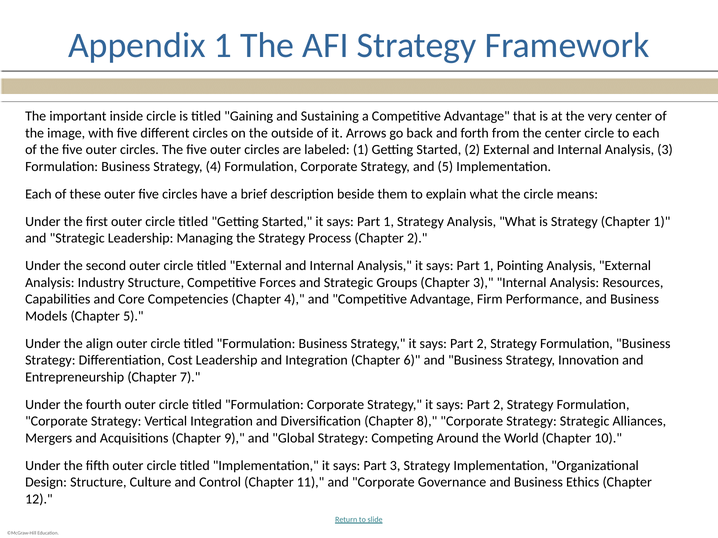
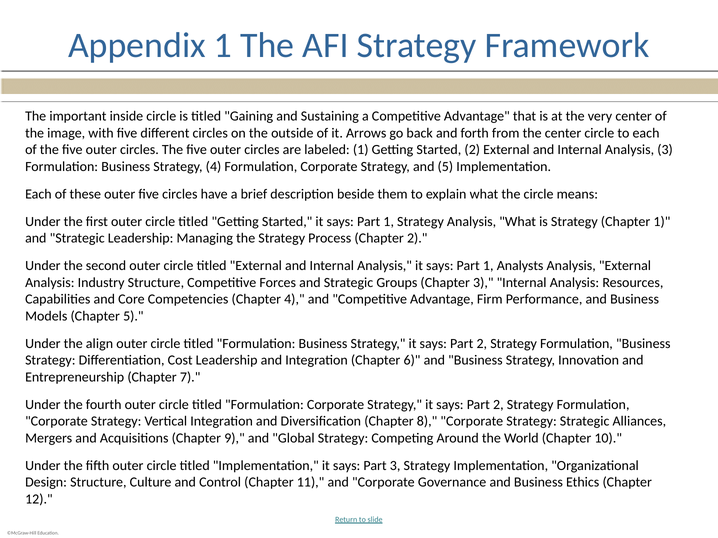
Pointing: Pointing -> Analysts (520, 266)
